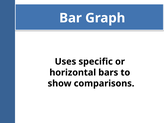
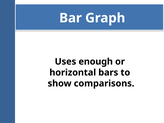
specific: specific -> enough (96, 62)
